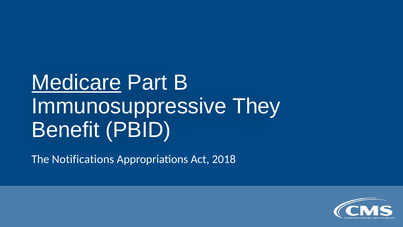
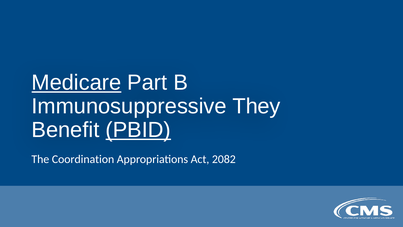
PBID underline: none -> present (138, 130)
Notifications: Notifications -> Coordination (83, 159)
2018: 2018 -> 2082 (224, 159)
